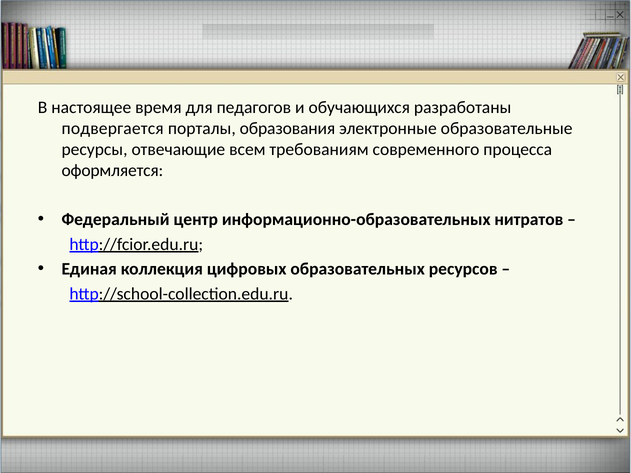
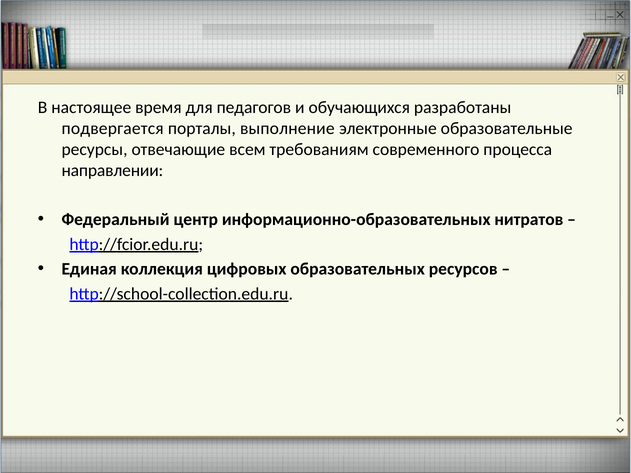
образования: образования -> выполнение (287, 129)
оформляется: оформляется -> направлении (112, 171)
